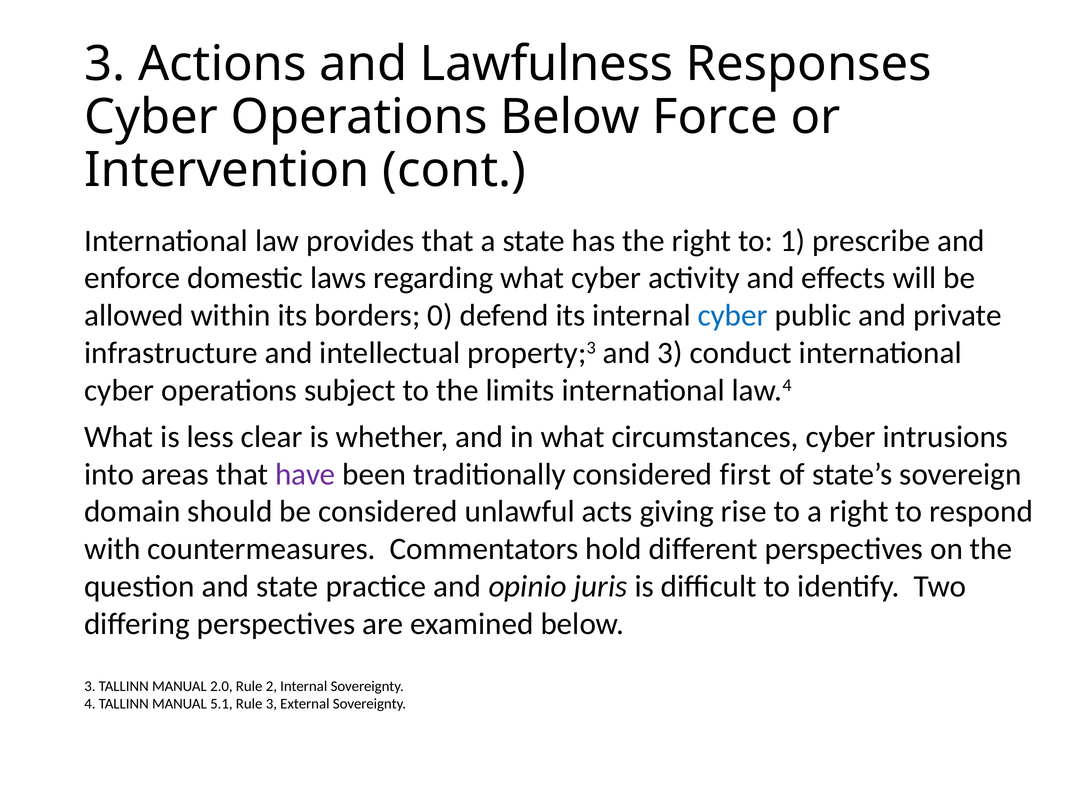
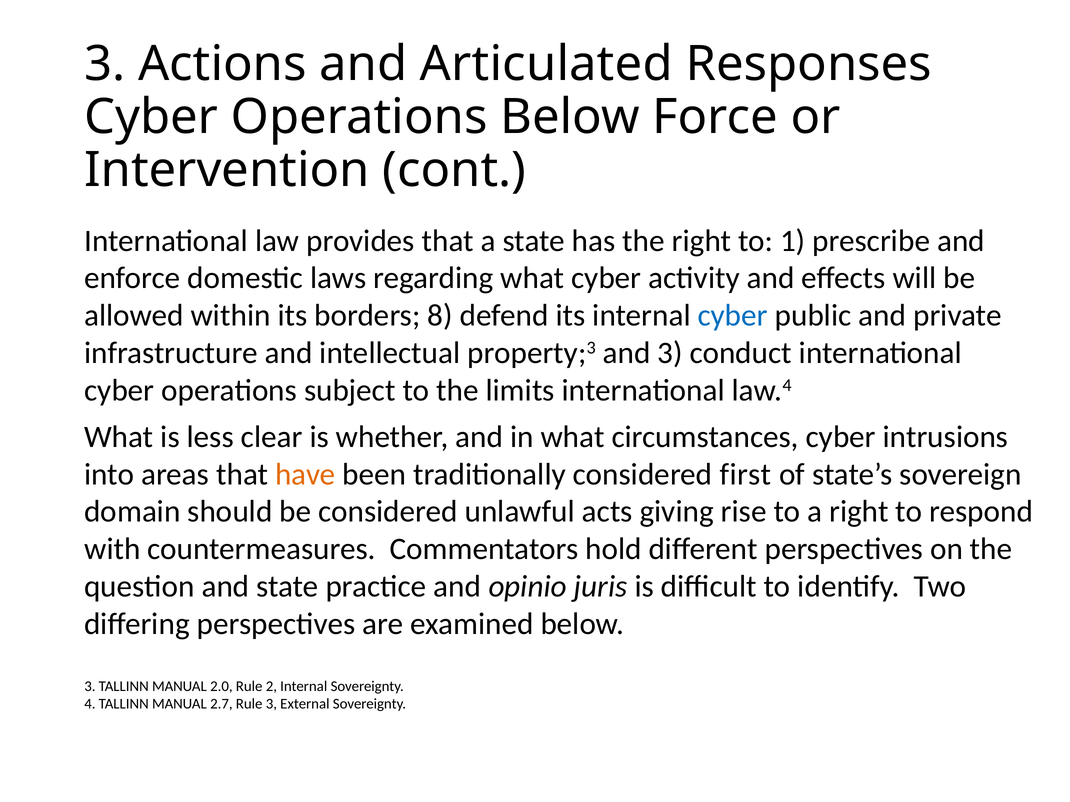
Lawfulness: Lawfulness -> Articulated (546, 64)
0: 0 -> 8 (440, 316)
have colour: purple -> orange (305, 475)
5.1: 5.1 -> 2.7 (221, 704)
